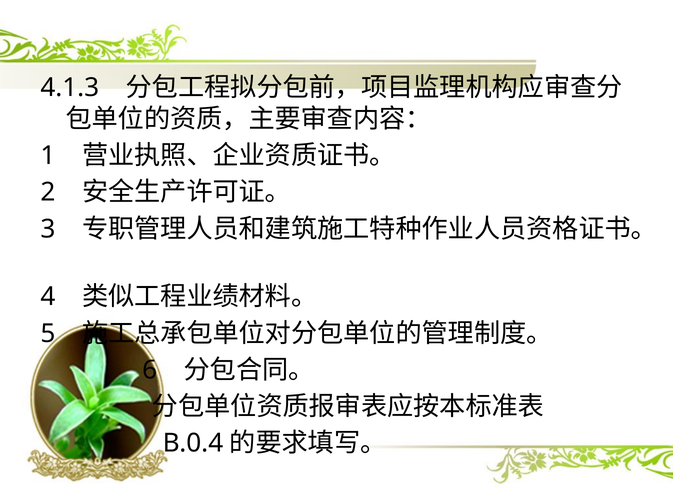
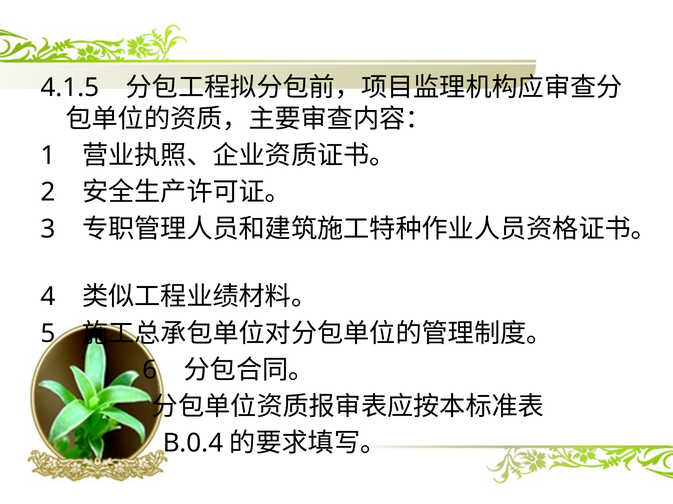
4.1.3: 4.1.3 -> 4.1.5 (70, 88)
